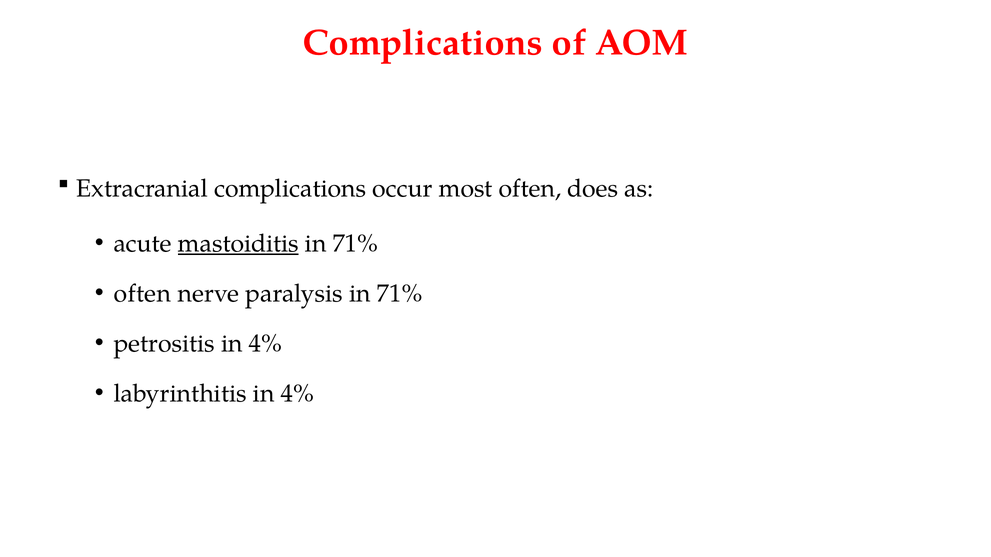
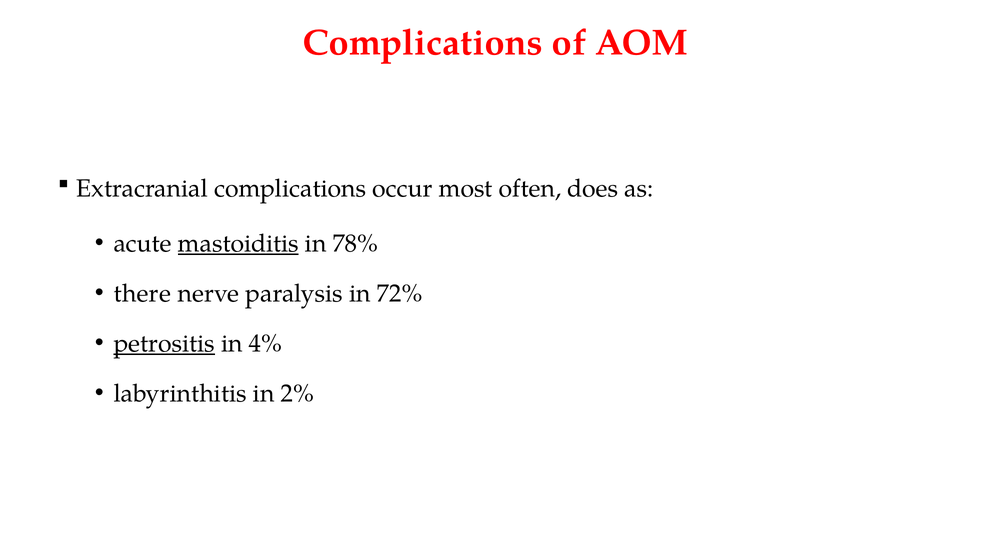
71%: 71% -> 78% (355, 244)
often: often -> there (142, 294)
paralysis in 71%: 71% -> 72% (400, 294)
petrositis underline: none -> present (164, 344)
labyrinthitis in 4%: 4% -> 2% (297, 394)
